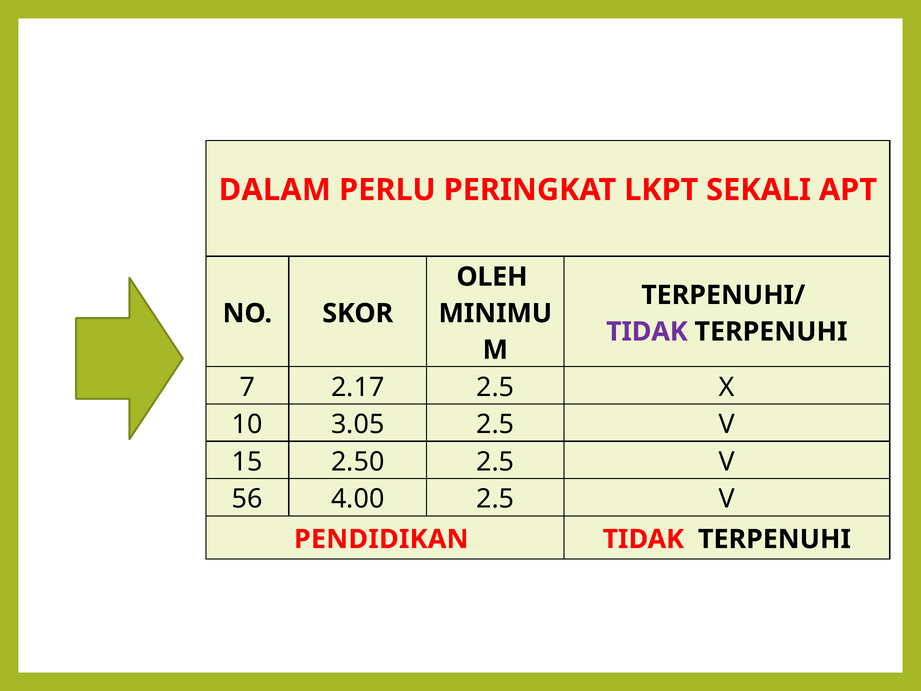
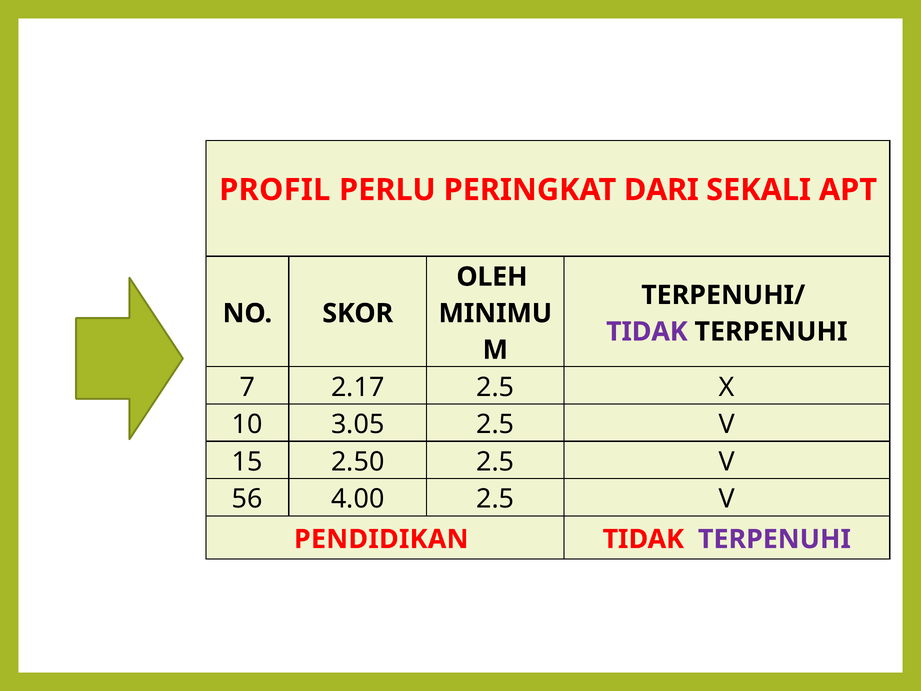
DALAM: DALAM -> PROFIL (275, 190)
LKPT: LKPT -> DARI (661, 190)
TERPENUHI colour: black -> purple (774, 539)
